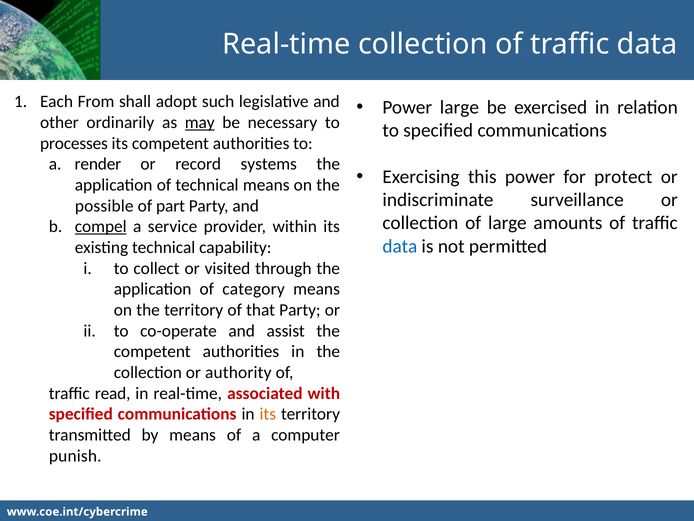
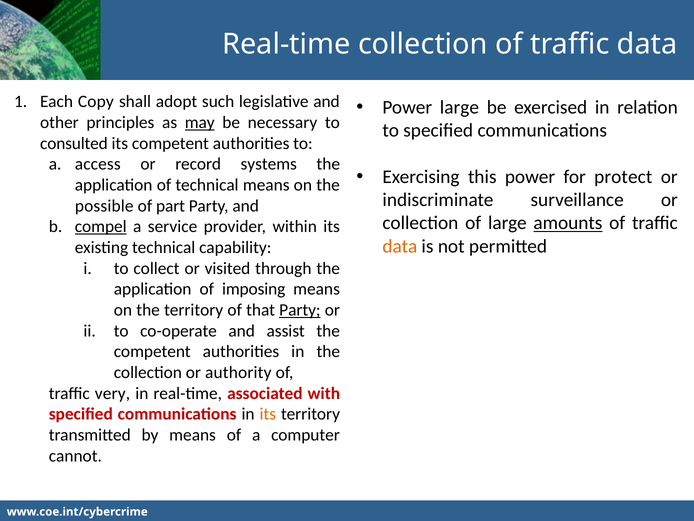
From: From -> Copy (96, 102)
ordinarily: ordinarily -> principles (120, 122)
processes: processes -> consulted (74, 143)
render: render -> access (98, 164)
amounts underline: none -> present (568, 223)
data colour: blue -> orange (400, 246)
category: category -> imposing (254, 289)
Party underline: none -> present (300, 310)
read: read -> very (112, 393)
punish: punish -> cannot (75, 455)
